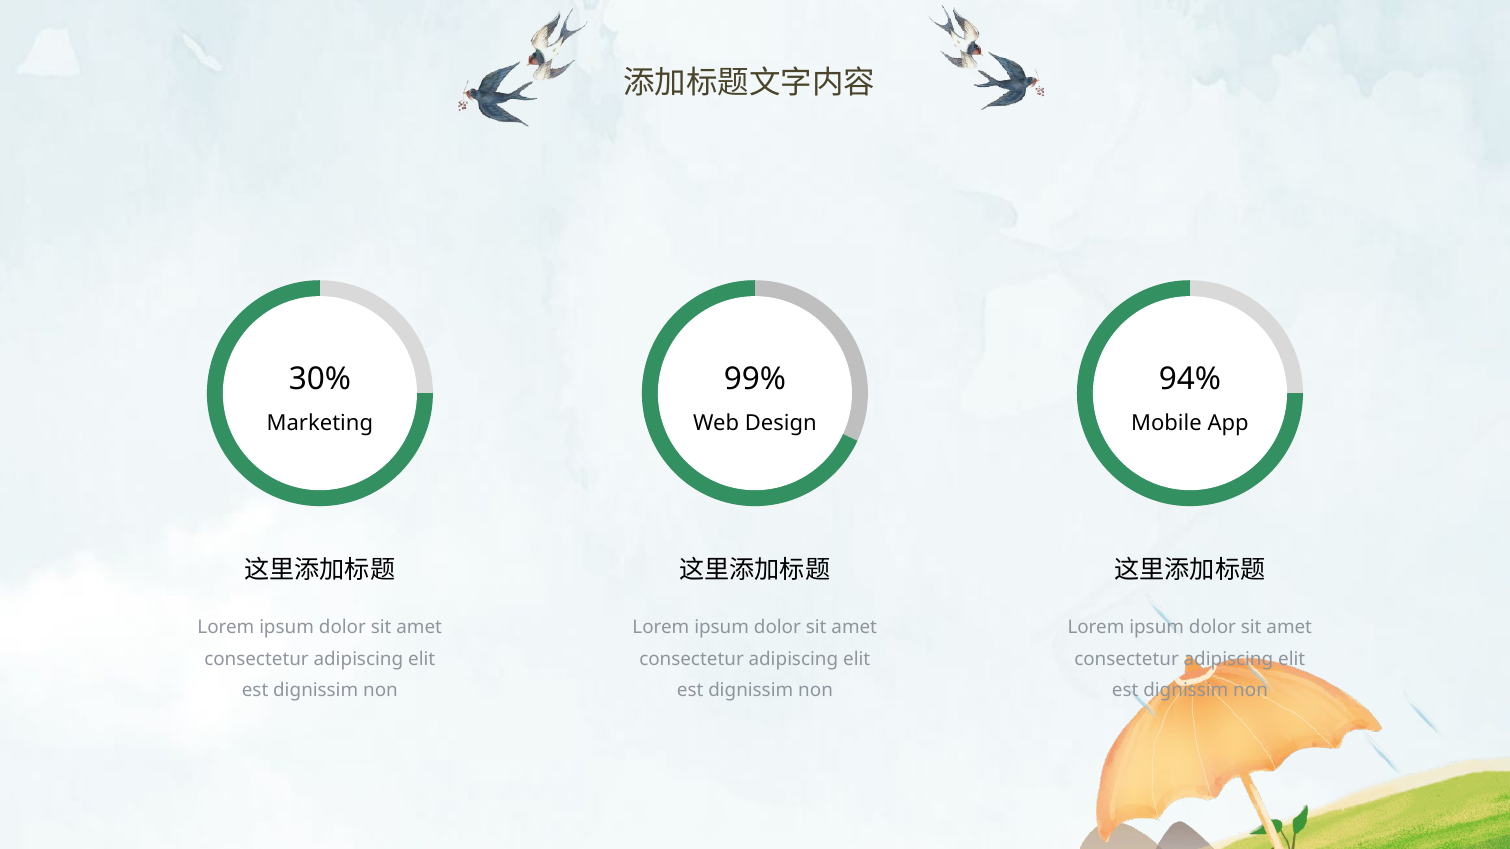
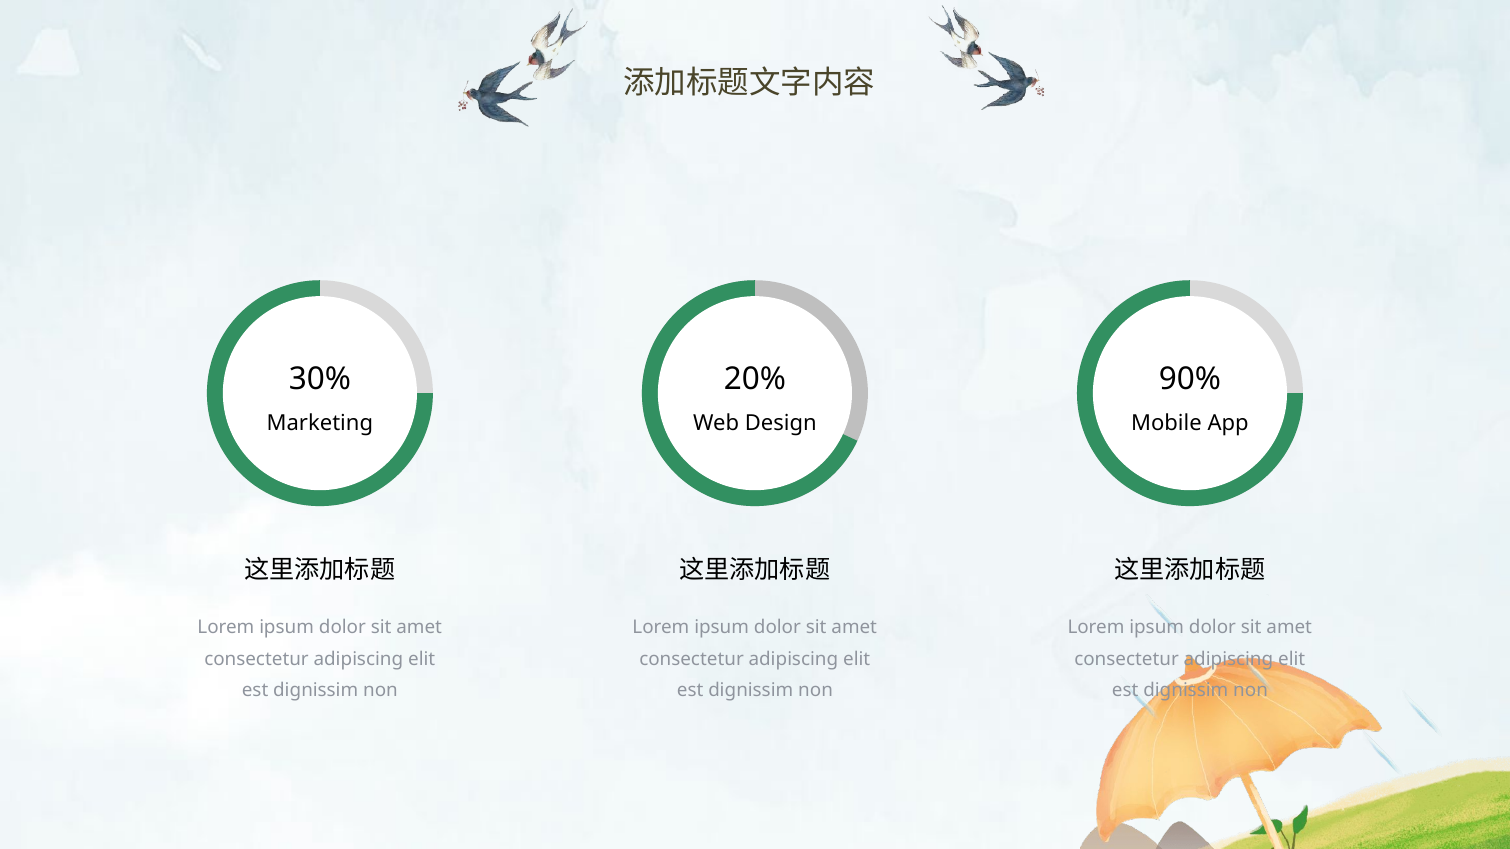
99%: 99% -> 20% (755, 380)
94%: 94% -> 90% (1190, 380)
